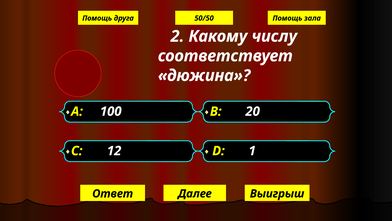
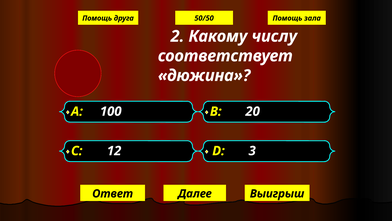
1: 1 -> 3 (252, 151)
